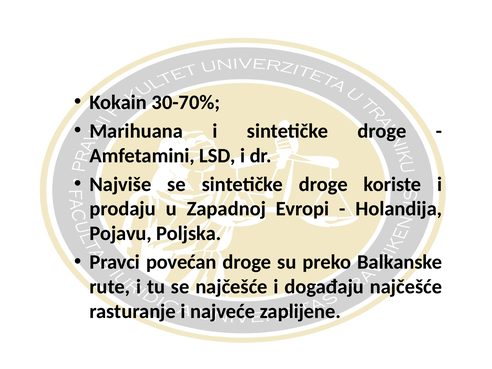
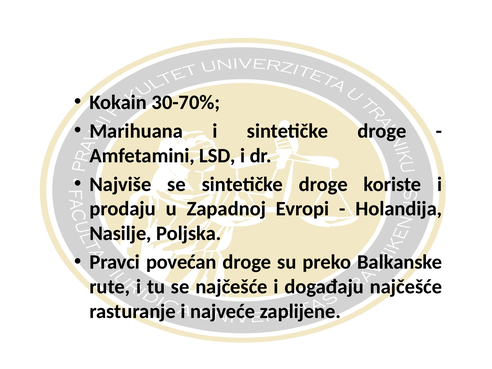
Pojavu: Pojavu -> Nasilje (121, 234)
